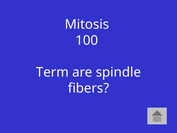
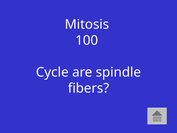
Term: Term -> Cycle (52, 72)
